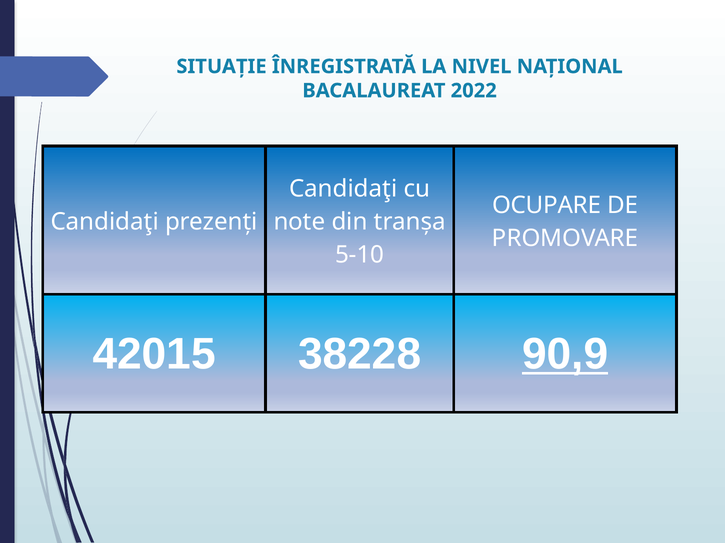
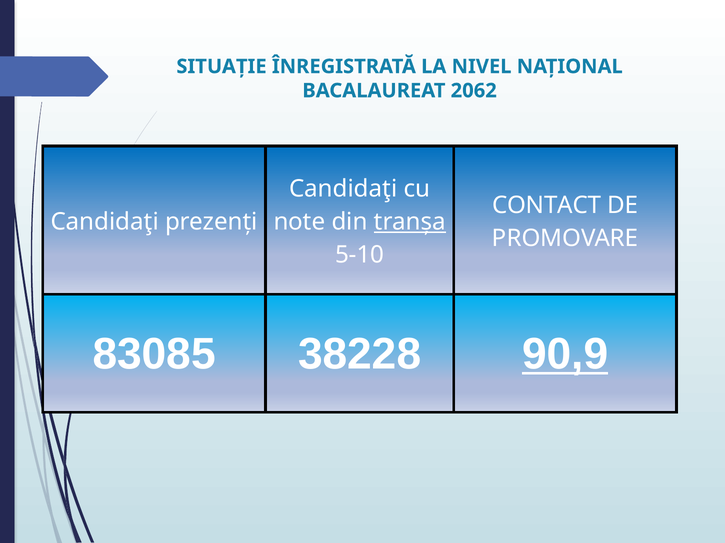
2022: 2022 -> 2062 (474, 91)
OCUPARE: OCUPARE -> CONTACT (547, 206)
tranșa underline: none -> present (410, 222)
42015: 42015 -> 83085 (154, 355)
